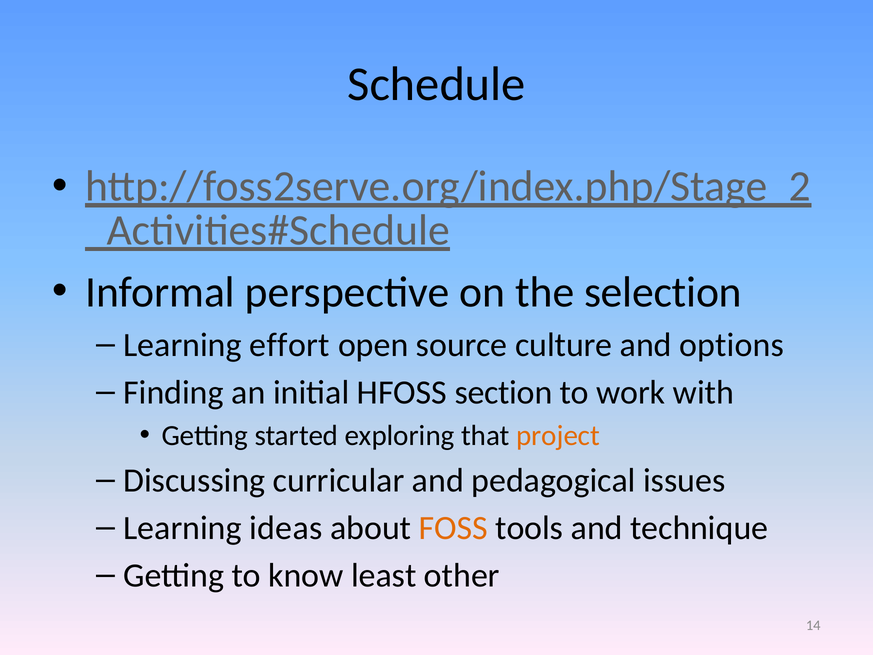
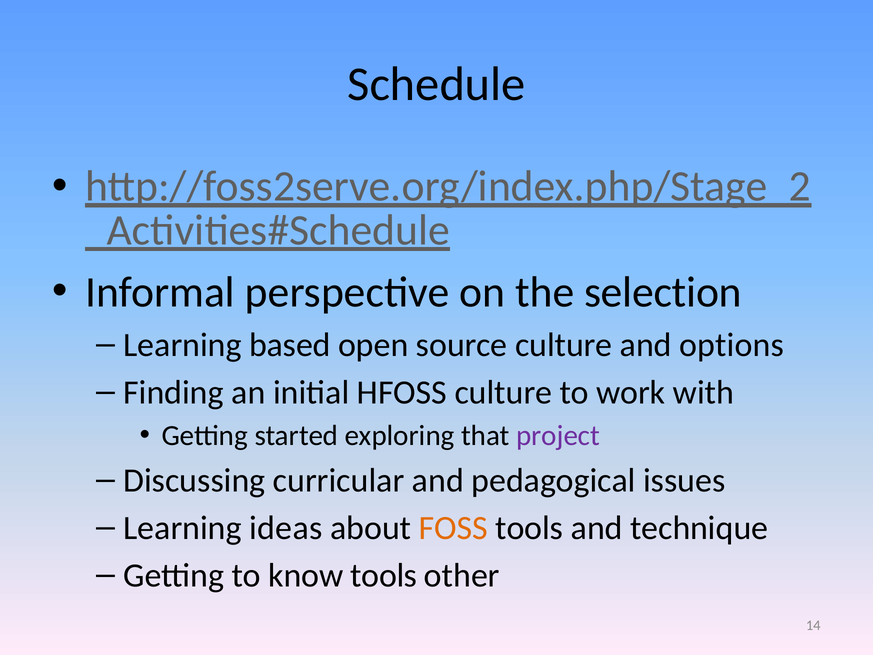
effort: effort -> based (290, 345)
HFOSS section: section -> culture (503, 392)
project colour: orange -> purple (558, 436)
know least: least -> tools (384, 575)
